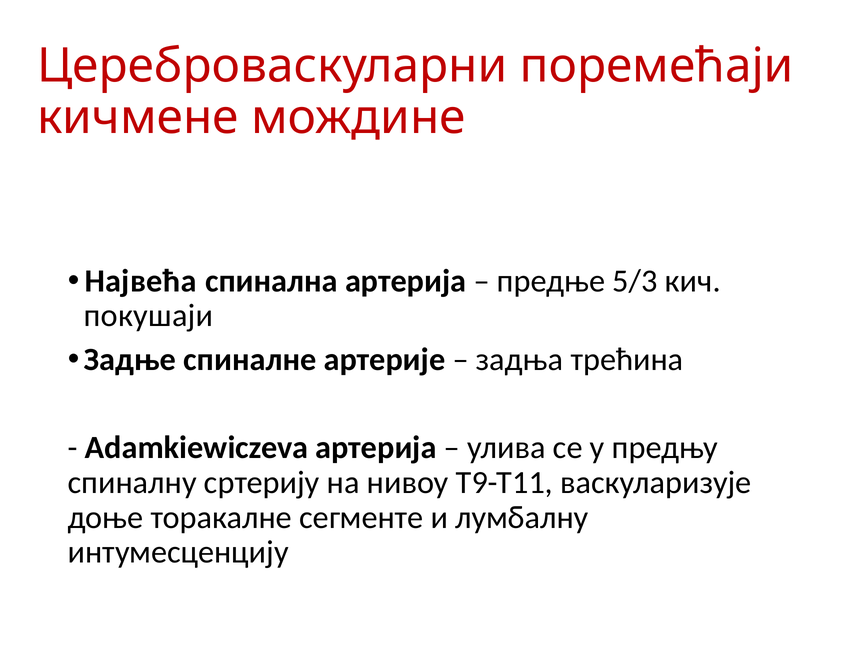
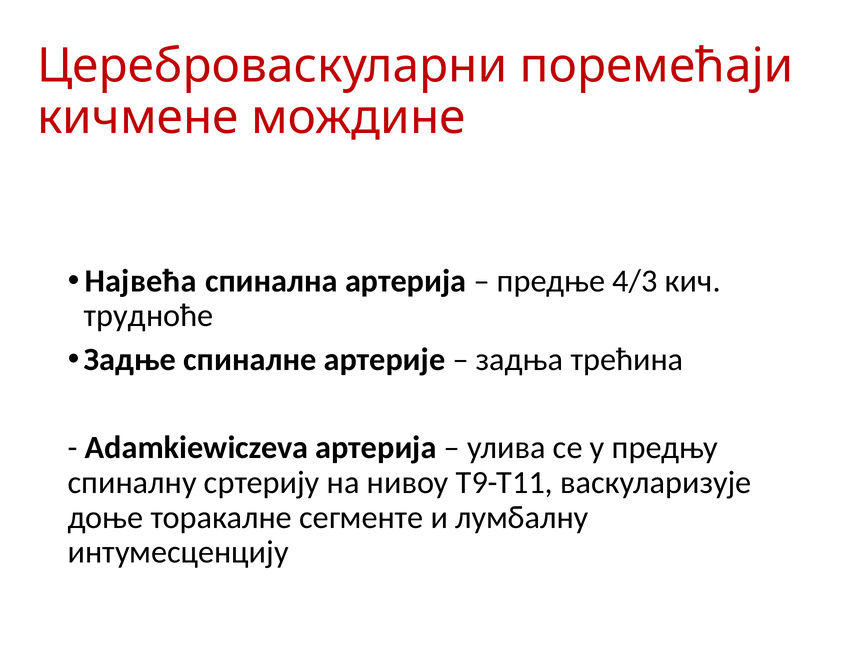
5/3: 5/3 -> 4/3 (635, 281)
покушаји: покушаји -> трудноће (149, 316)
